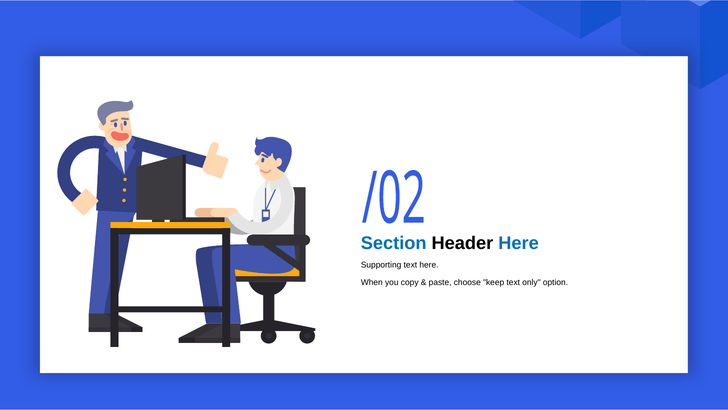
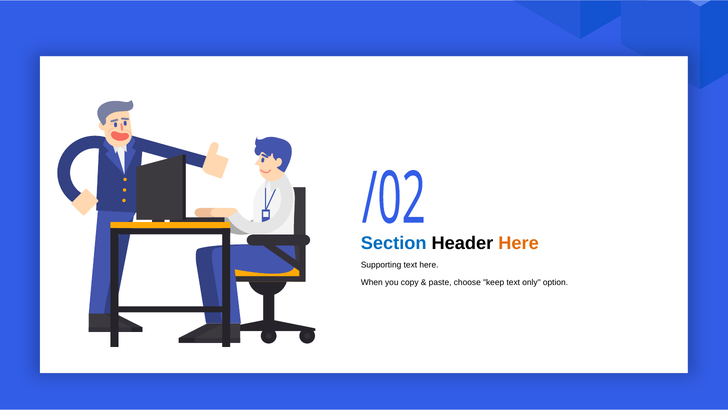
Here colour: blue -> orange (519, 243)
